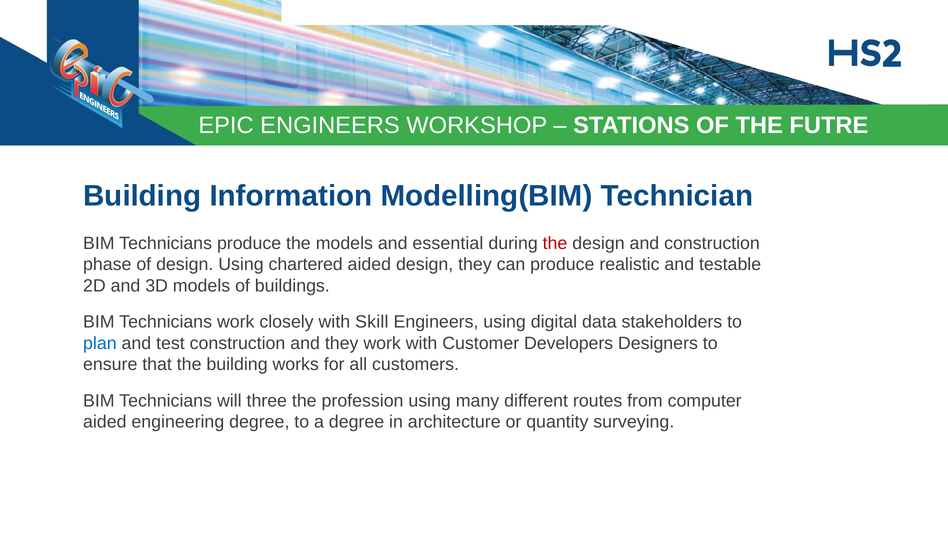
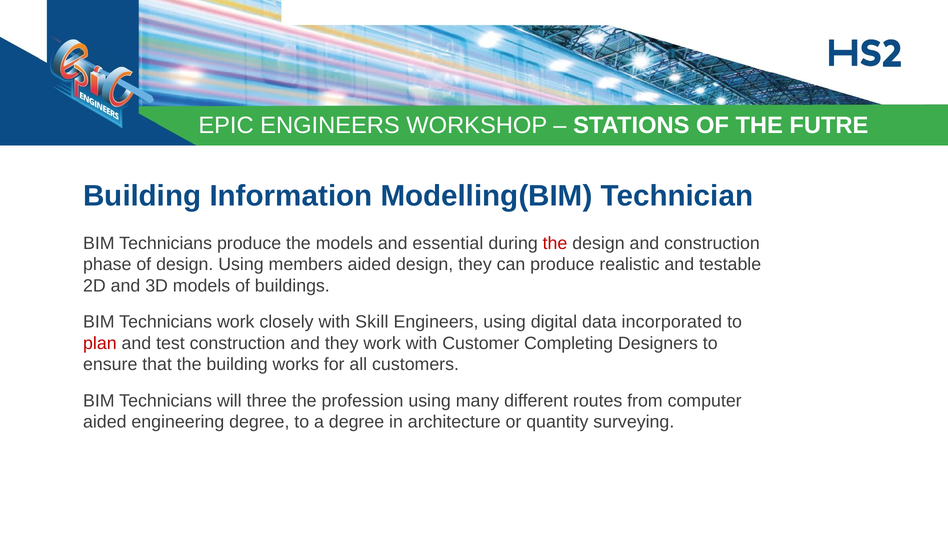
chartered: chartered -> members (306, 265)
stakeholders: stakeholders -> incorporated (672, 322)
plan colour: blue -> red (100, 343)
Developers: Developers -> Completing (569, 343)
